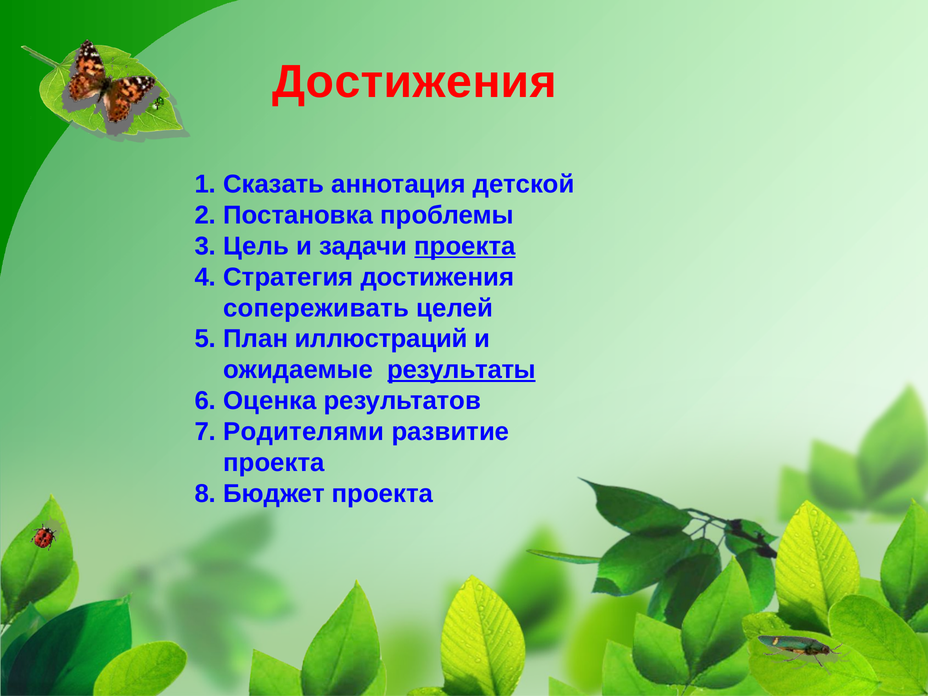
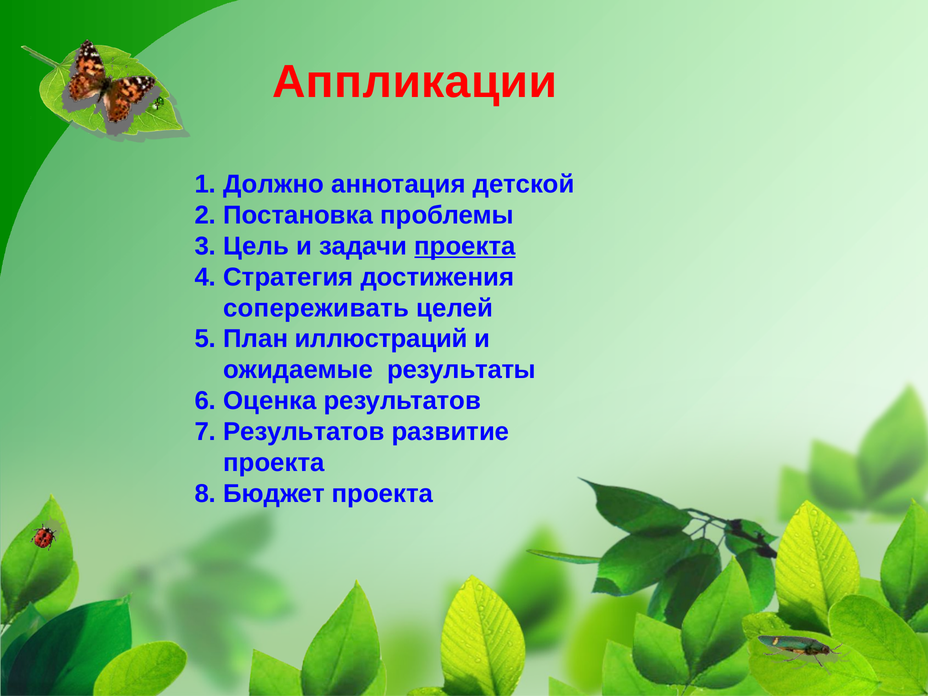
Достижения: Достижения -> Аппликации (415, 82)
Сказать: Сказать -> Должно (274, 184)
результаты underline: present -> none (462, 370)
7 Родителями: Родителями -> Результатов (304, 432)
